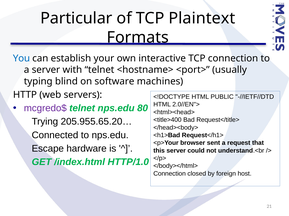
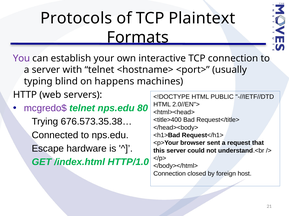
Particular: Particular -> Protocols (76, 18)
You colour: blue -> purple (21, 58)
software: software -> happens (114, 82)
205.955.65.20…: 205.955.65.20… -> 676.573.35.38… (96, 122)
